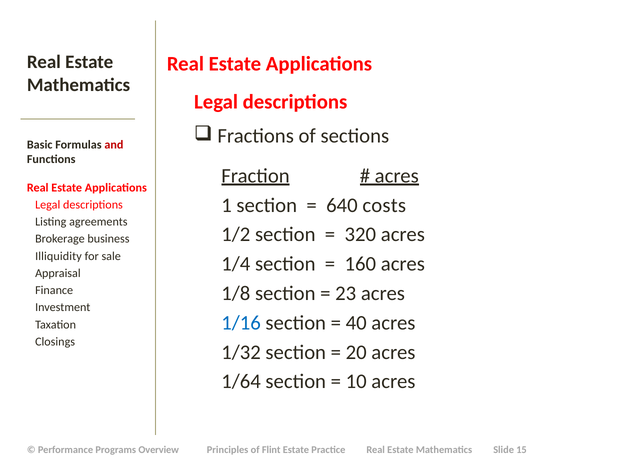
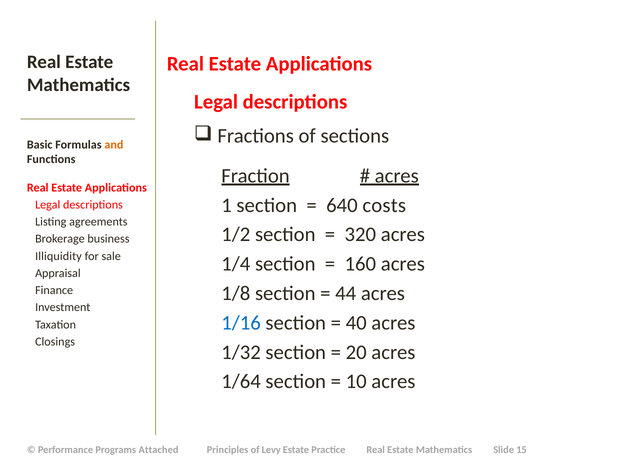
and colour: red -> orange (114, 145)
23: 23 -> 44 (346, 294)
Overview: Overview -> Attached (159, 450)
Flint: Flint -> Levy (271, 450)
